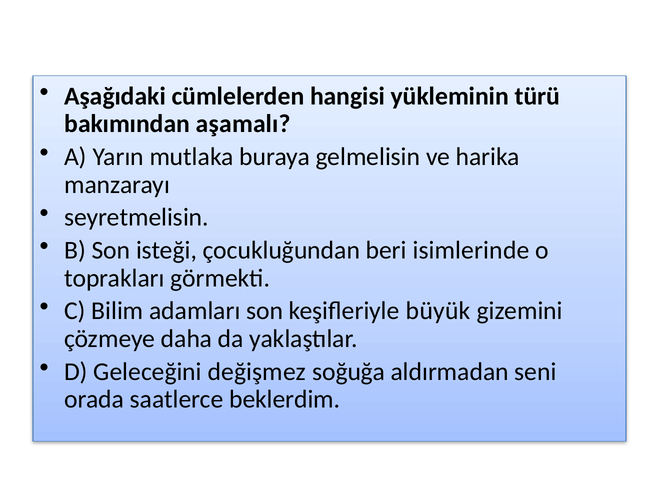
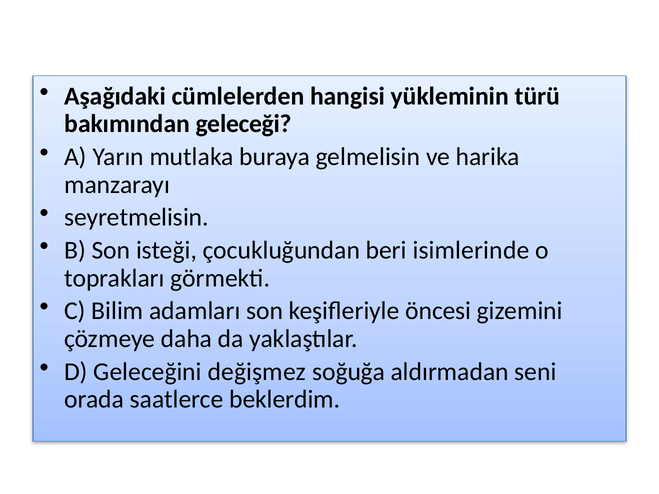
aşamalı: aşamalı -> geleceği (244, 124)
büyük: büyük -> öncesi (438, 311)
